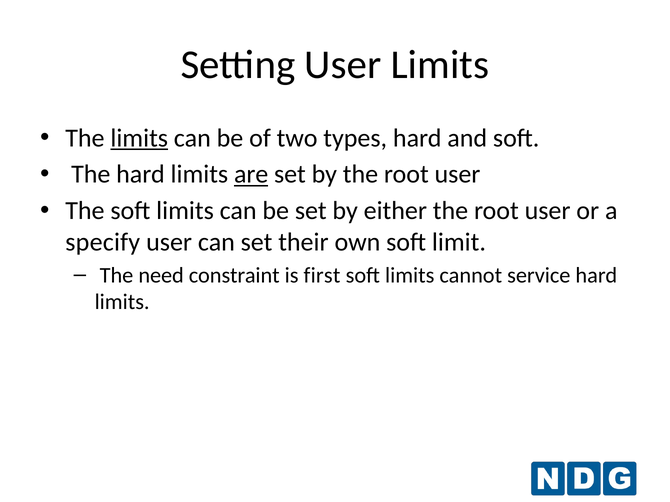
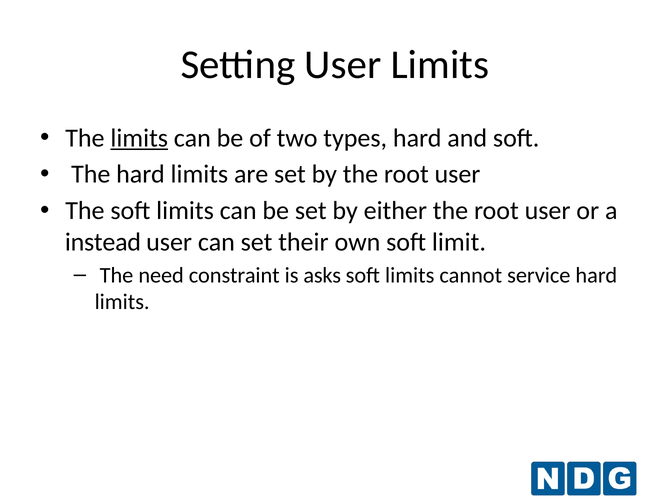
are underline: present -> none (251, 175)
specify: specify -> instead (103, 242)
first: first -> asks (322, 276)
